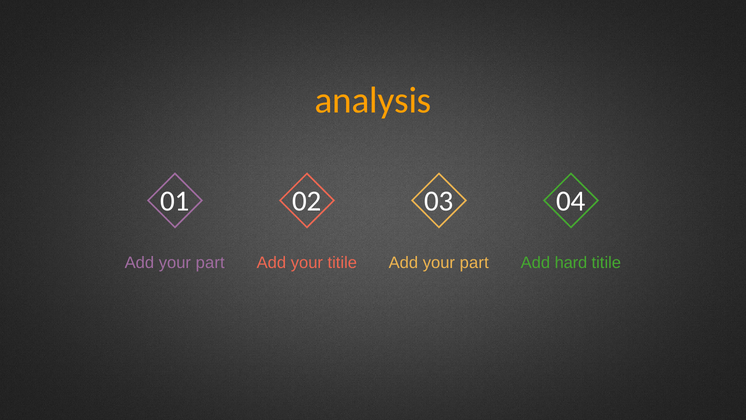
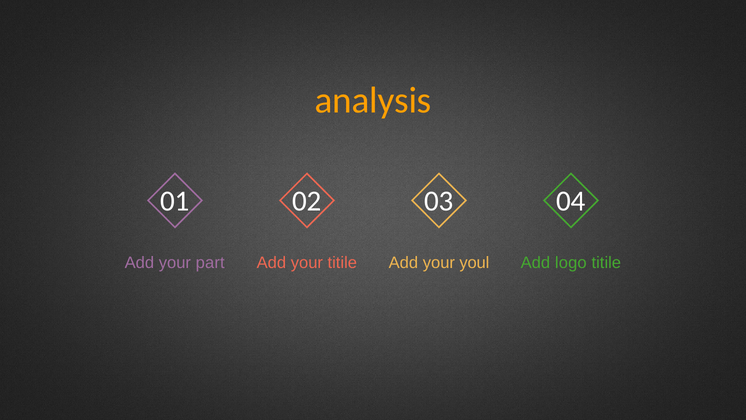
part: part -> youl (474, 262)
hard: hard -> logo (571, 262)
